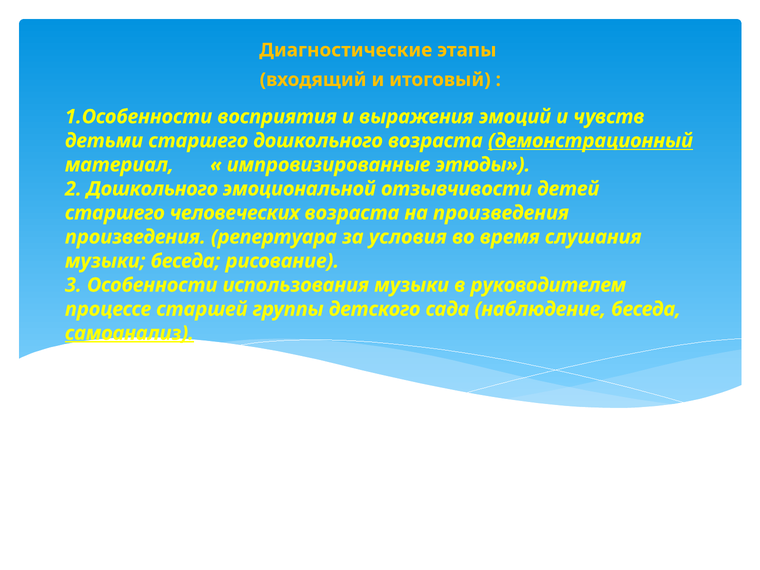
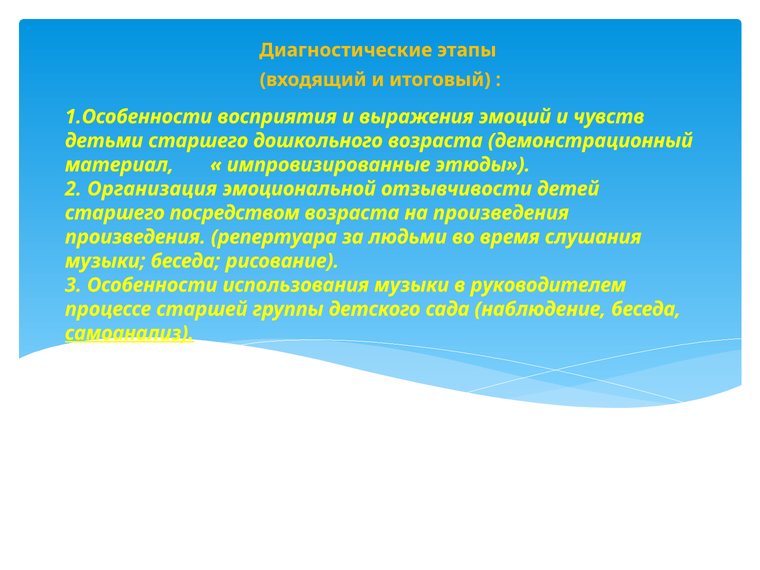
демонстрационный underline: present -> none (590, 141)
2 Дошкольного: Дошкольного -> Организация (152, 189)
человеческих: человеческих -> посредством (235, 213)
условия: условия -> людьми (408, 237)
